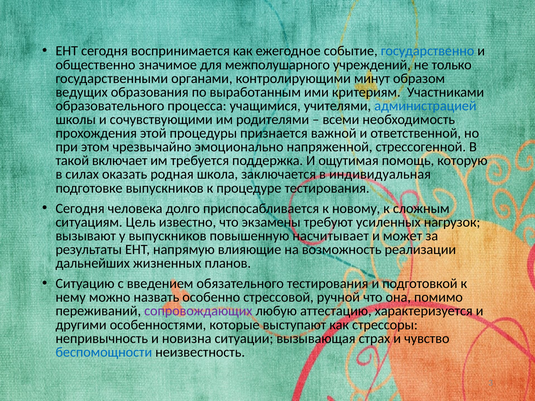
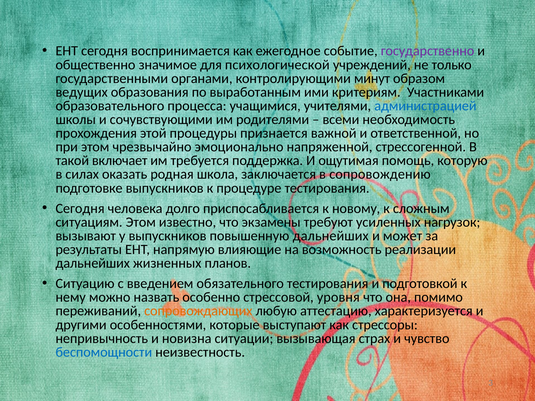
государственно colour: blue -> purple (428, 51)
межполушарного: межполушарного -> психологической (277, 65)
индивидуальная: индивидуальная -> сопровождению (380, 174)
ситуациям Цель: Цель -> Этом (141, 222)
повышенную насчитывает: насчитывает -> дальнейших (331, 236)
ручной: ручной -> уровня (338, 297)
сопровождающих colour: purple -> orange (198, 311)
